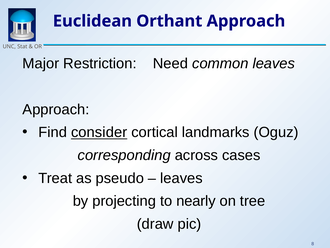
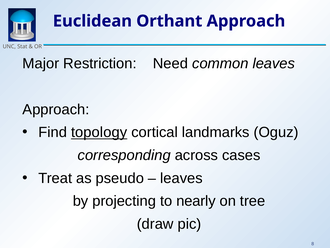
consider: consider -> topology (99, 132)
